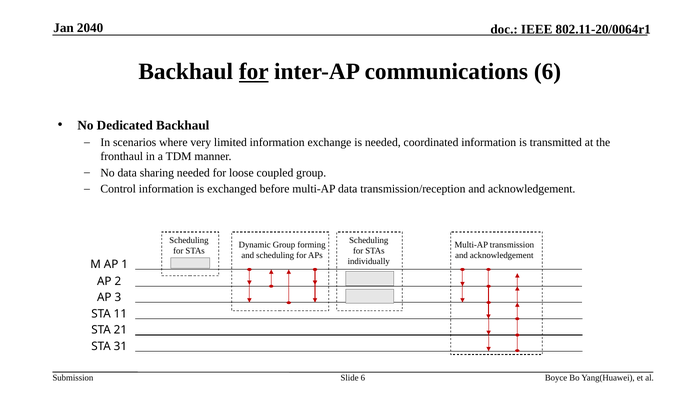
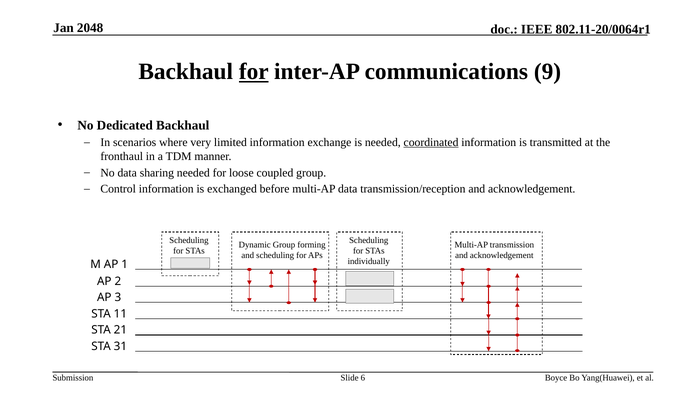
2040: 2040 -> 2048 (90, 28)
communications 6: 6 -> 9 (547, 72)
coordinated underline: none -> present (431, 142)
